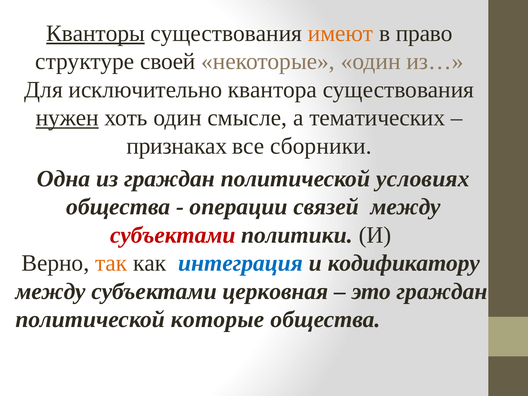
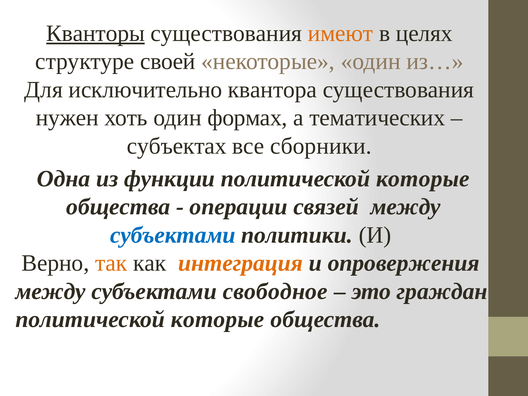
право: право -> целях (424, 33)
нужен underline: present -> none (67, 118)
смысле: смысле -> формах (247, 118)
признаках: признаках -> субъектах (177, 146)
из граждан: граждан -> функции (170, 179)
условиях: условиях -> которые (423, 179)
субъектами colour: red -> blue (173, 235)
интеграция colour: blue -> orange (241, 263)
кодификатору: кодификатору -> опровержения (404, 263)
церковная: церковная -> свободное (275, 291)
